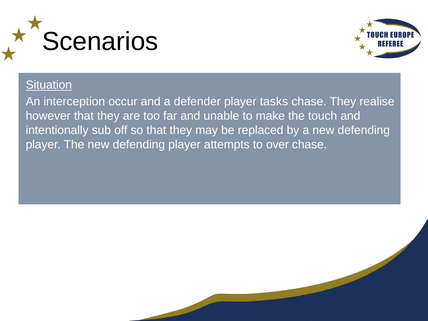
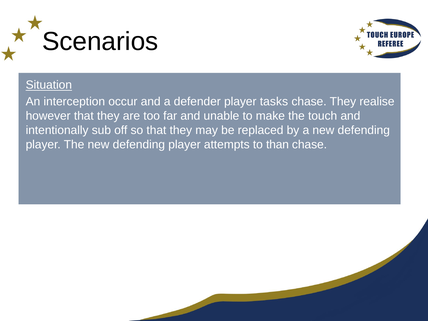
over: over -> than (277, 144)
